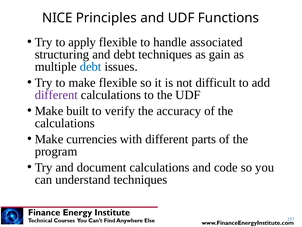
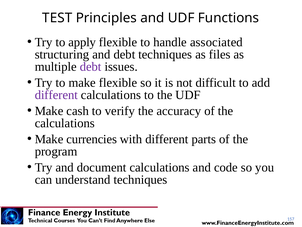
NICE: NICE -> TEST (57, 18)
gain: gain -> files (220, 54)
debt colour: blue -> purple (91, 66)
built: built -> cash (78, 111)
